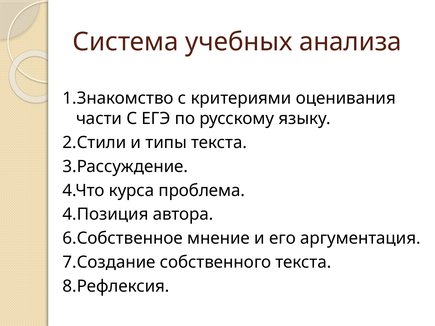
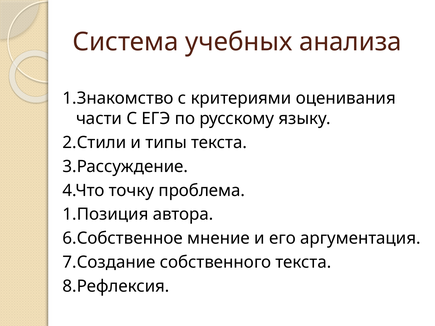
курса: курса -> точку (131, 191)
4.Позиция: 4.Позиция -> 1.Позиция (106, 215)
